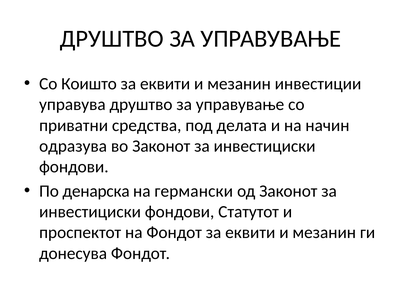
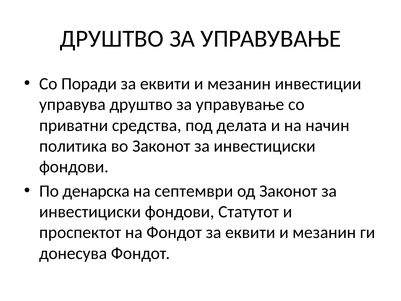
Коишто: Коишто -> Поради (89, 84)
одразува: одразува -> политика (73, 146)
германски: германски -> септември (194, 191)
